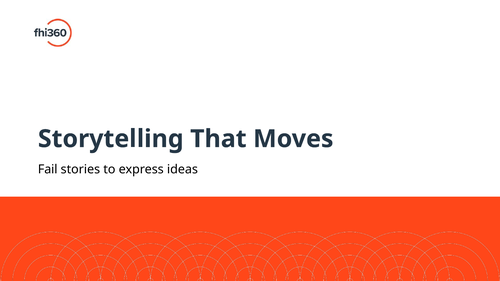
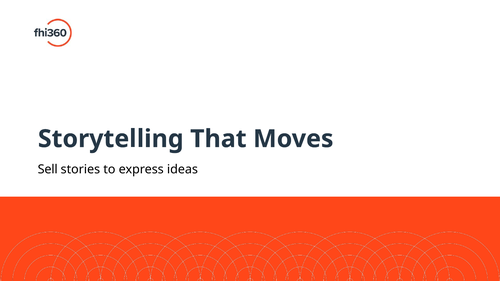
Fail: Fail -> Sell (48, 169)
